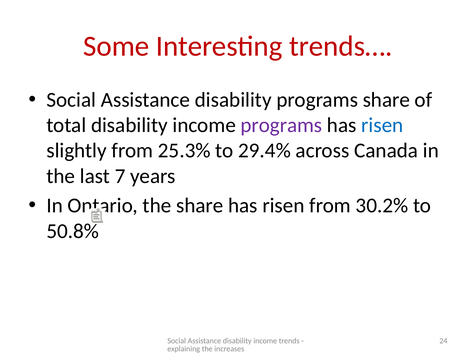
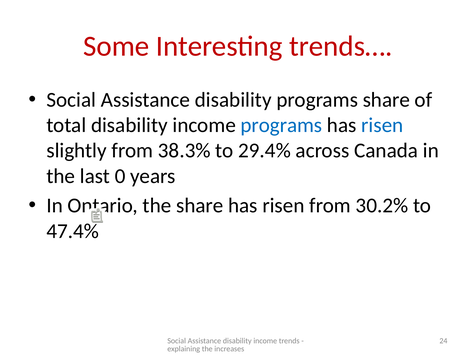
programs colour: purple -> blue (281, 125)
25.3%: 25.3% -> 38.3% (184, 151)
7: 7 -> 0 (120, 176)
50.8%: 50.8% -> 47.4% (73, 231)
